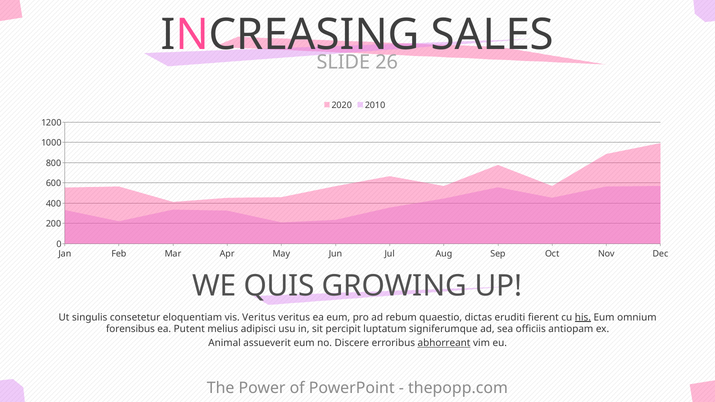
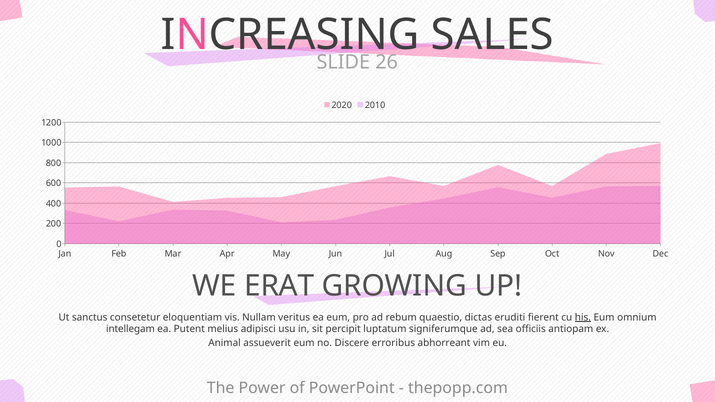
QUIS: QUIS -> ERAT (279, 286)
singulis: singulis -> sanctus (90, 317)
vis Veritus: Veritus -> Nullam (259, 317)
forensibus: forensibus -> intellegam (130, 329)
abhorreant underline: present -> none (444, 343)
